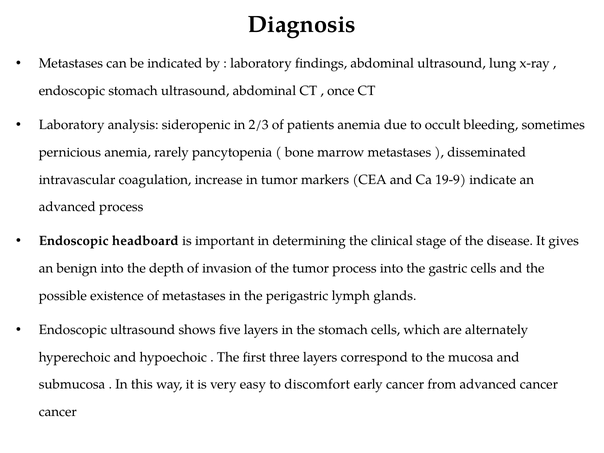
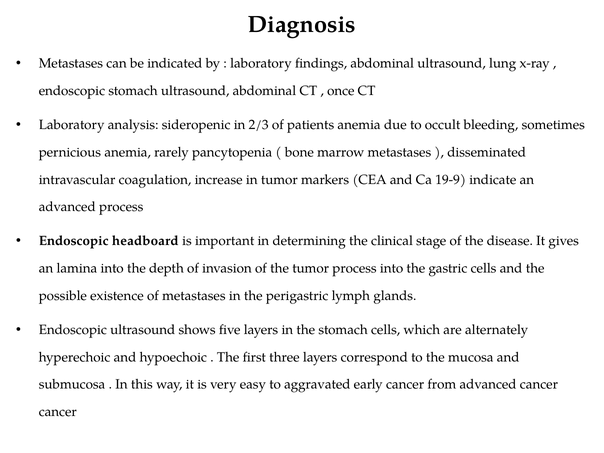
benign: benign -> lamina (77, 268)
discomfort: discomfort -> aggravated (317, 384)
